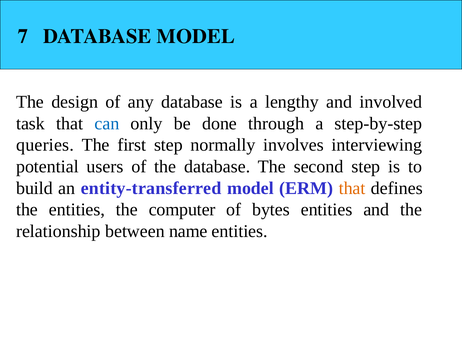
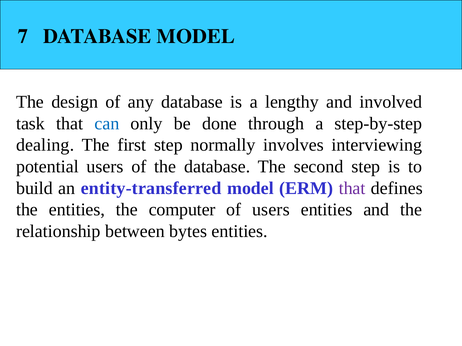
queries: queries -> dealing (45, 145)
that colour: orange -> purple (352, 188)
of bytes: bytes -> users (271, 210)
name: name -> bytes (188, 232)
